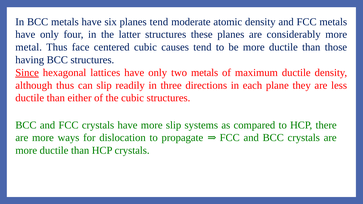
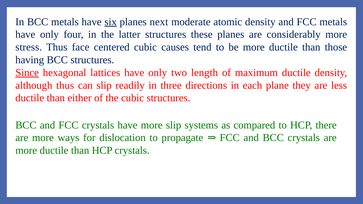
six underline: none -> present (111, 22)
planes tend: tend -> next (159, 22)
metal: metal -> stress (29, 47)
two metals: metals -> length (205, 73)
